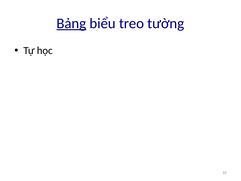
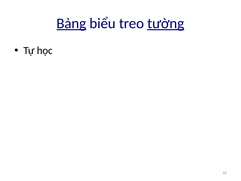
tường underline: none -> present (166, 23)
